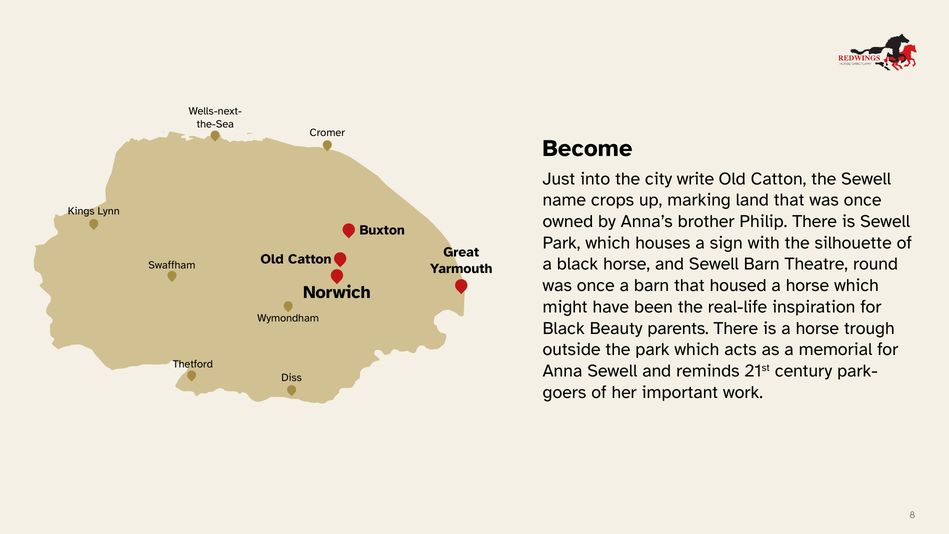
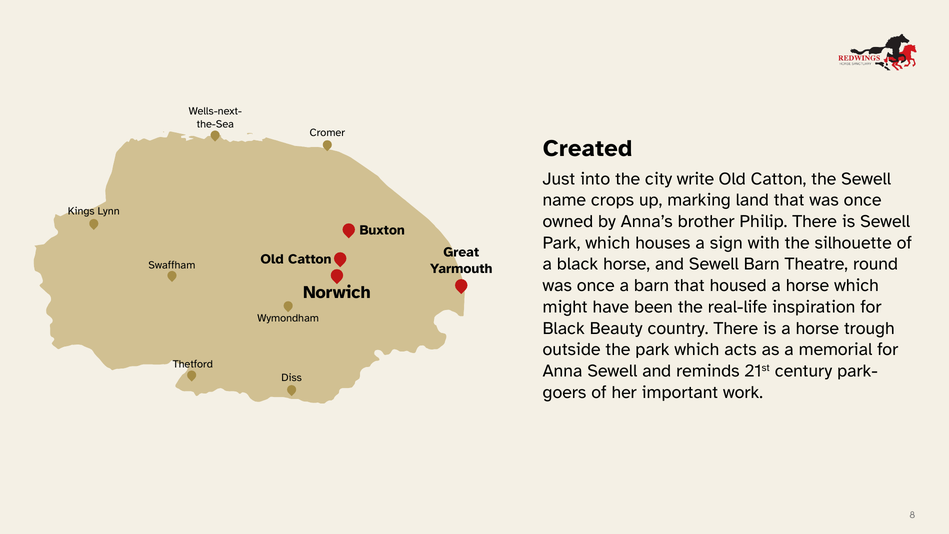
Become: Become -> Created (587, 148)
parents: parents -> country (678, 328)
